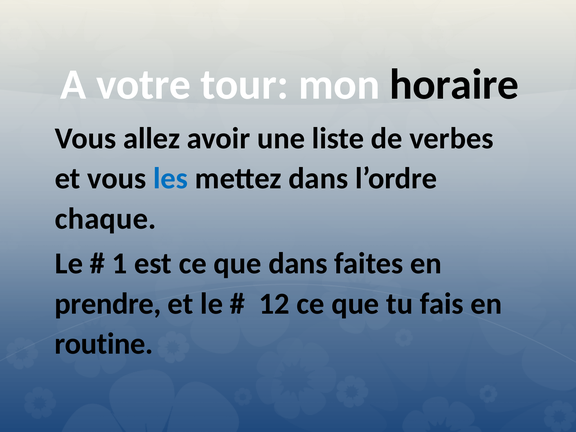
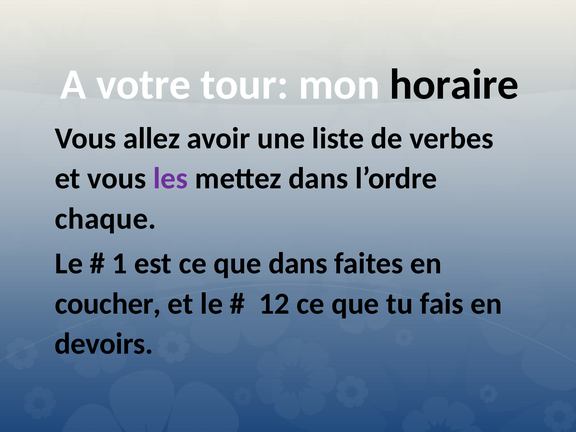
les colour: blue -> purple (171, 179)
prendre: prendre -> coucher (108, 304)
routine: routine -> devoirs (104, 344)
